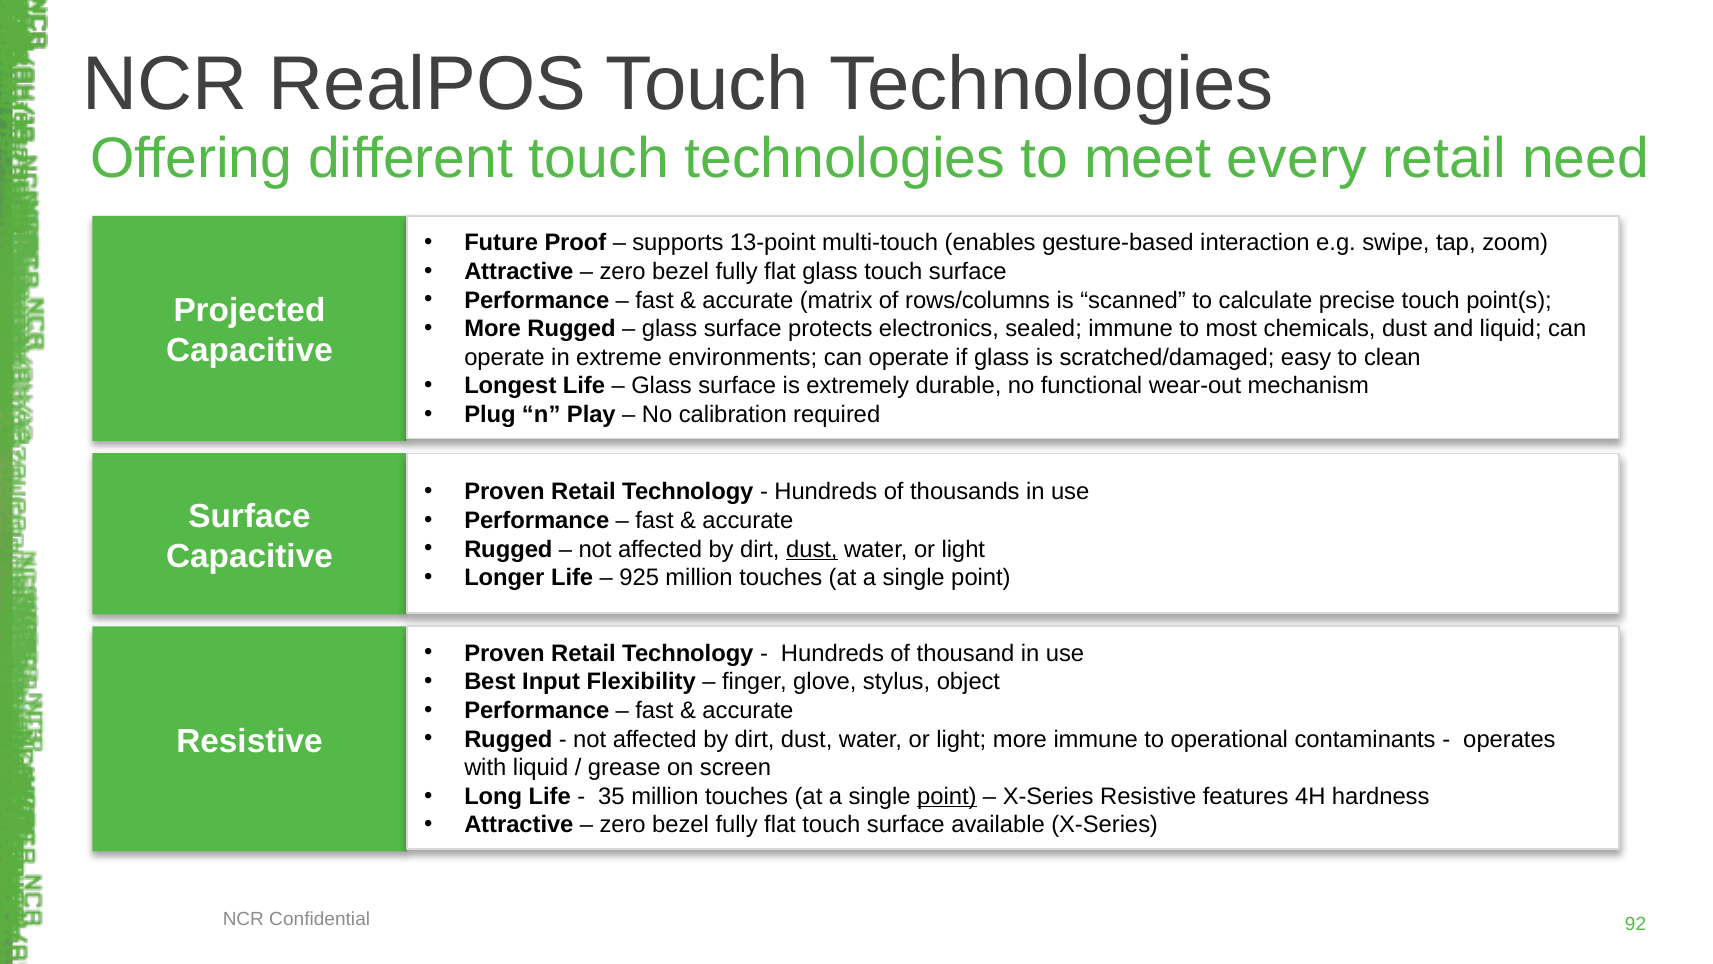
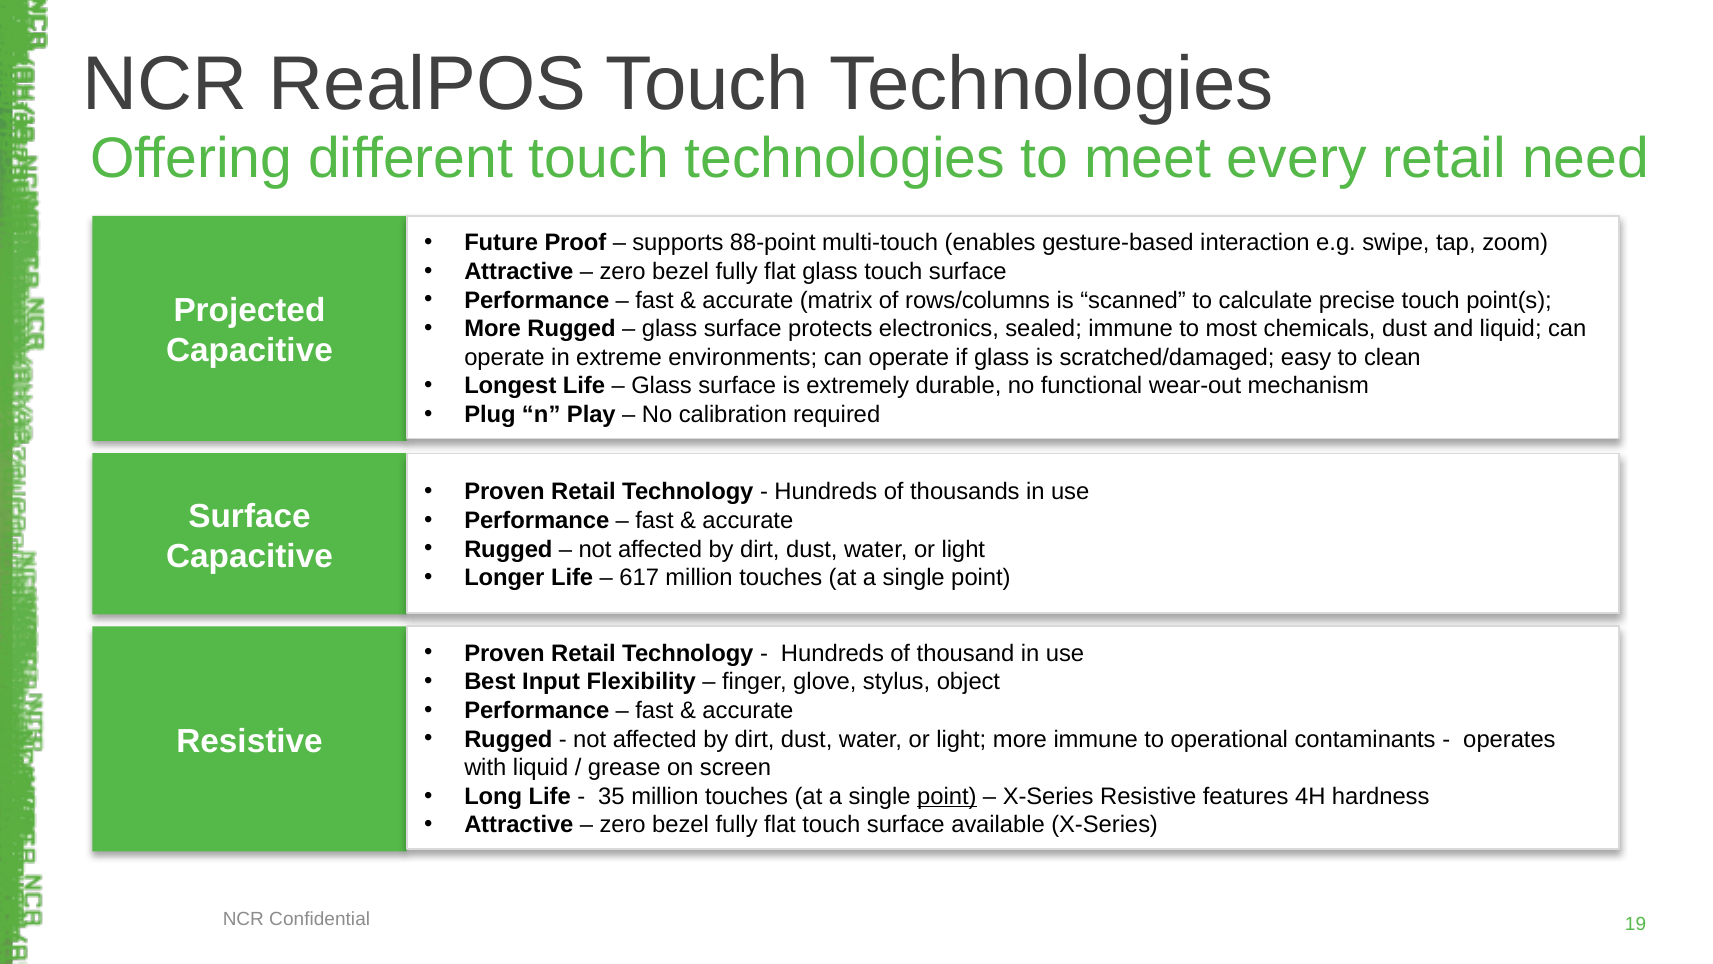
13-point: 13-point -> 88-point (773, 243)
dust underline: present -> none (812, 549)
925: 925 -> 617 (639, 578)
92: 92 -> 19 (1636, 924)
